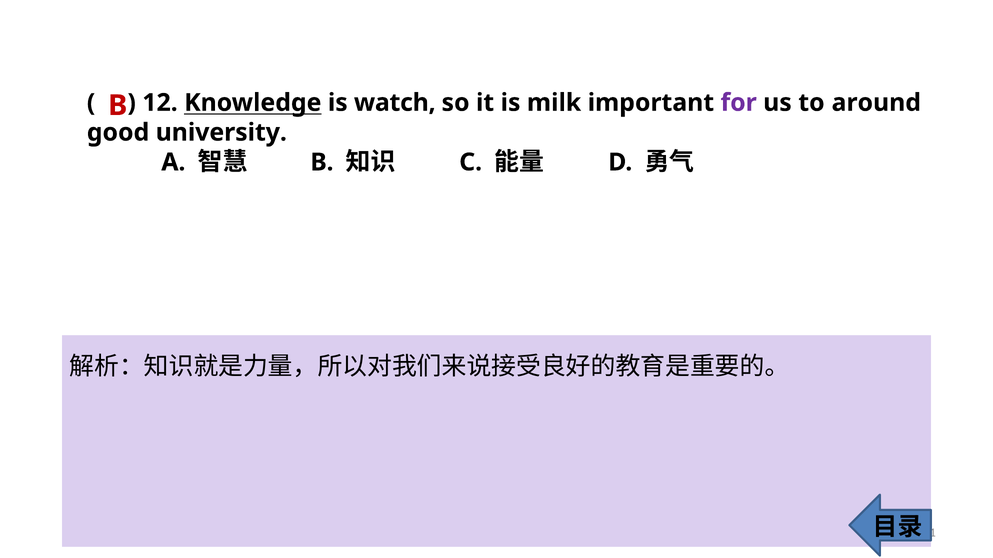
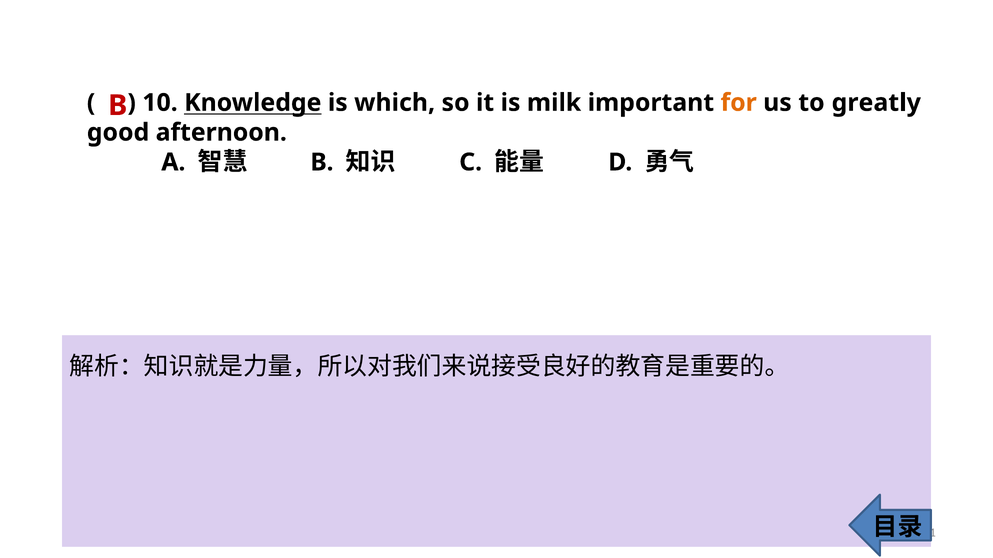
12: 12 -> 10 (160, 103)
watch: watch -> which (395, 103)
for colour: purple -> orange (739, 103)
around: around -> greatly (876, 103)
university: university -> afternoon (221, 133)
